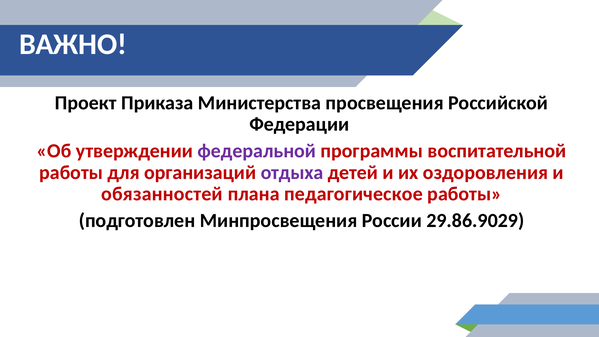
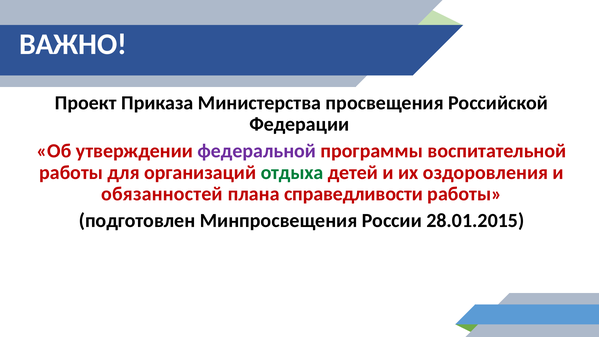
отдыха colour: purple -> green (292, 172)
педагогическое: педагогическое -> справедливости (354, 194)
29.86.9029: 29.86.9029 -> 28.01.2015 (475, 221)
